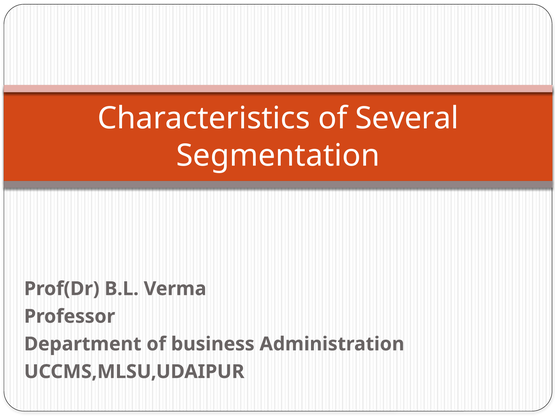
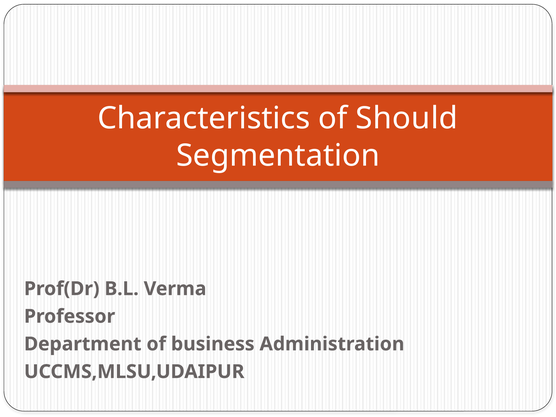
Several: Several -> Should (407, 118)
